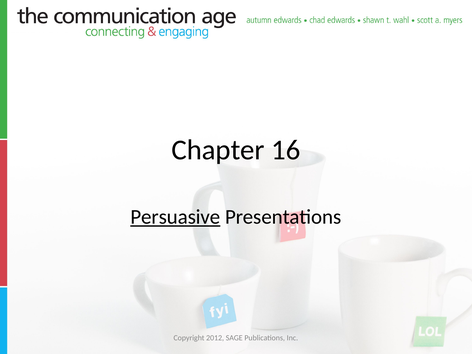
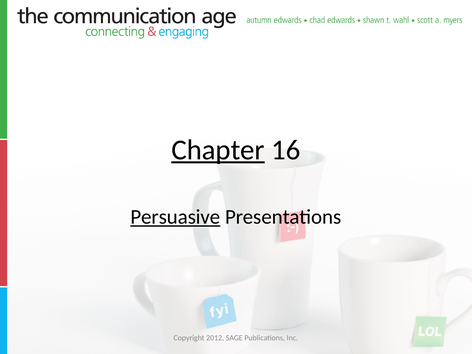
Chapter underline: none -> present (218, 150)
